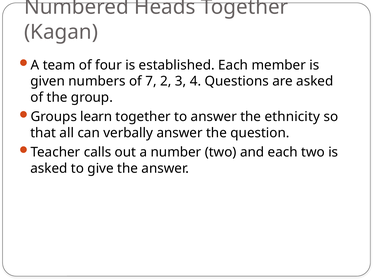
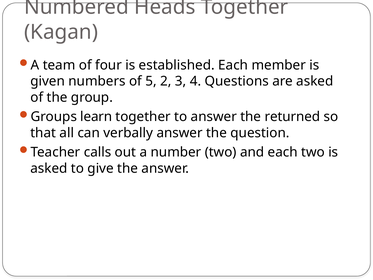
7: 7 -> 5 (151, 81)
ethnicity: ethnicity -> returned (292, 117)
